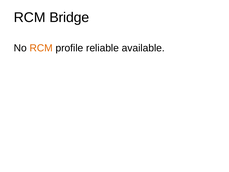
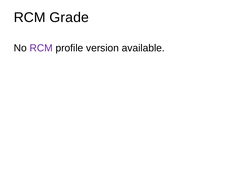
Bridge: Bridge -> Grade (69, 17)
RCM colour: orange -> purple (41, 48)
reliable: reliable -> version (103, 48)
